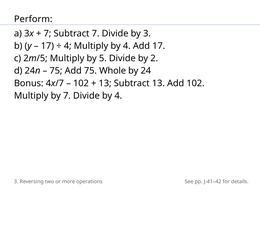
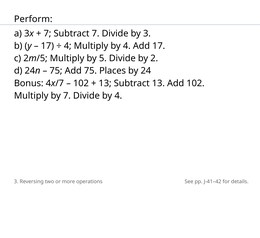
Whole: Whole -> Places (113, 71)
